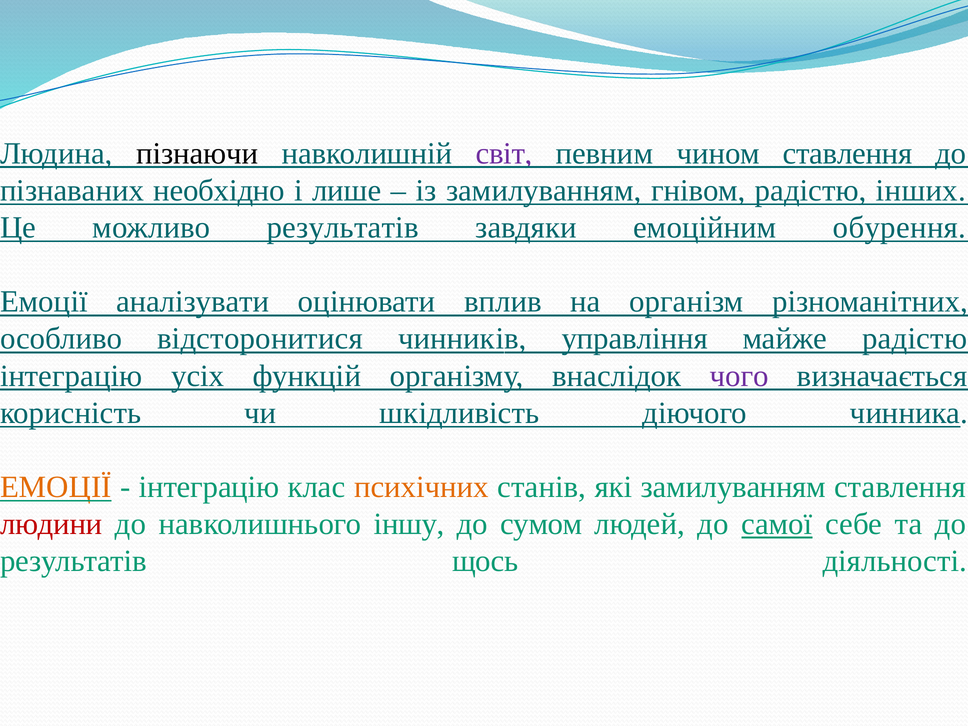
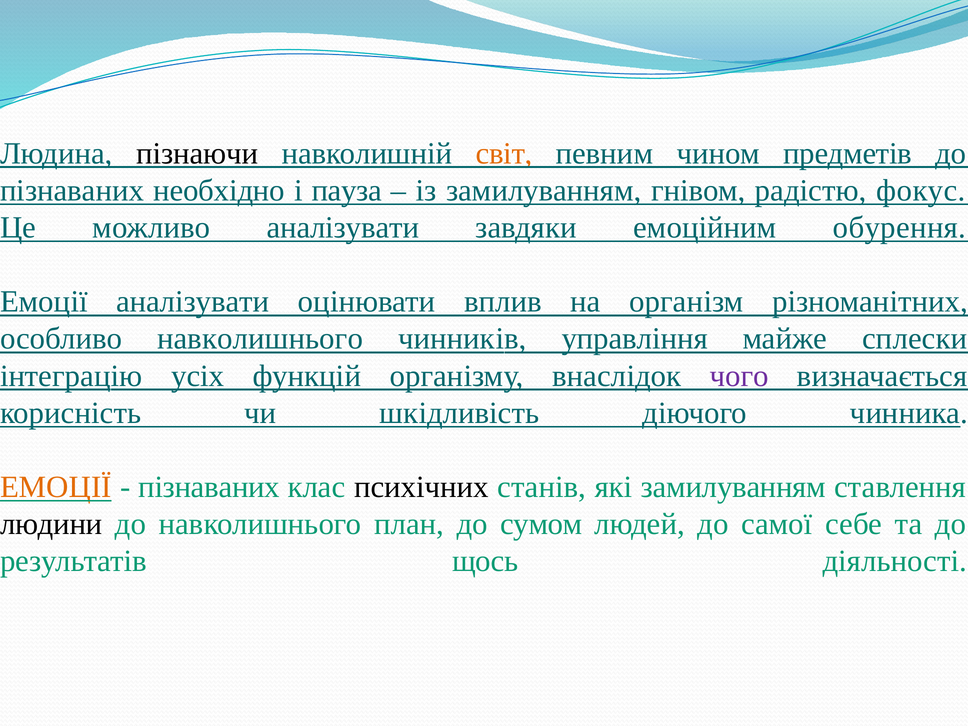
світ colour: purple -> orange (504, 153)
чином ставлення: ставлення -> предметів (848, 153)
лише: лише -> пауза (347, 190)
інших: інших -> фокус (921, 190)
можливо результатів: результатів -> аналізувати (343, 228)
особливо відсторонитися: відсторонитися -> навколишнього (260, 339)
майже радістю: радістю -> сплески (915, 339)
iнтеграцiю: iнтеграцiю -> пізнаваних (209, 487)
психічних colour: orange -> black (421, 487)
людини colour: red -> black (51, 524)
іншу: іншу -> план (409, 524)
самої underline: present -> none (777, 524)
